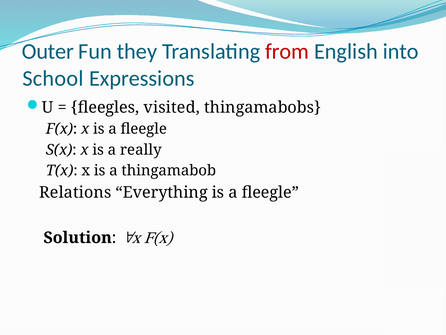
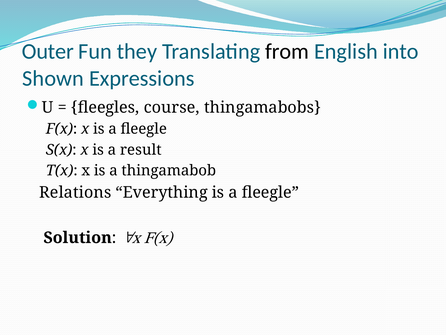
from colour: red -> black (287, 51)
School: School -> Shown (53, 78)
visited: visited -> course (172, 107)
really: really -> result (141, 150)
